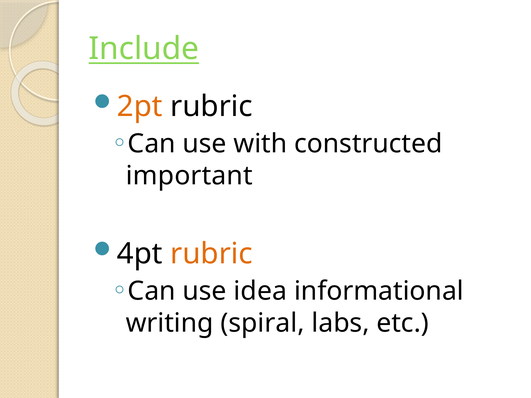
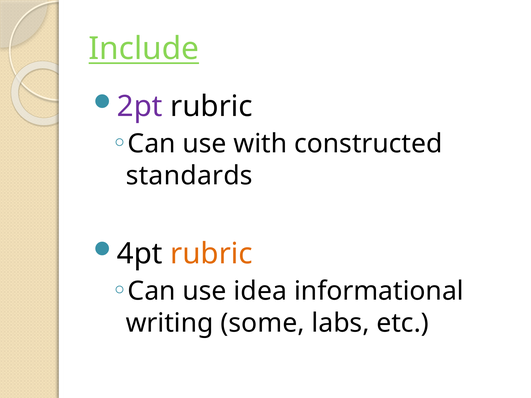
2pt colour: orange -> purple (140, 106)
important: important -> standards (189, 176)
spiral: spiral -> some (262, 323)
